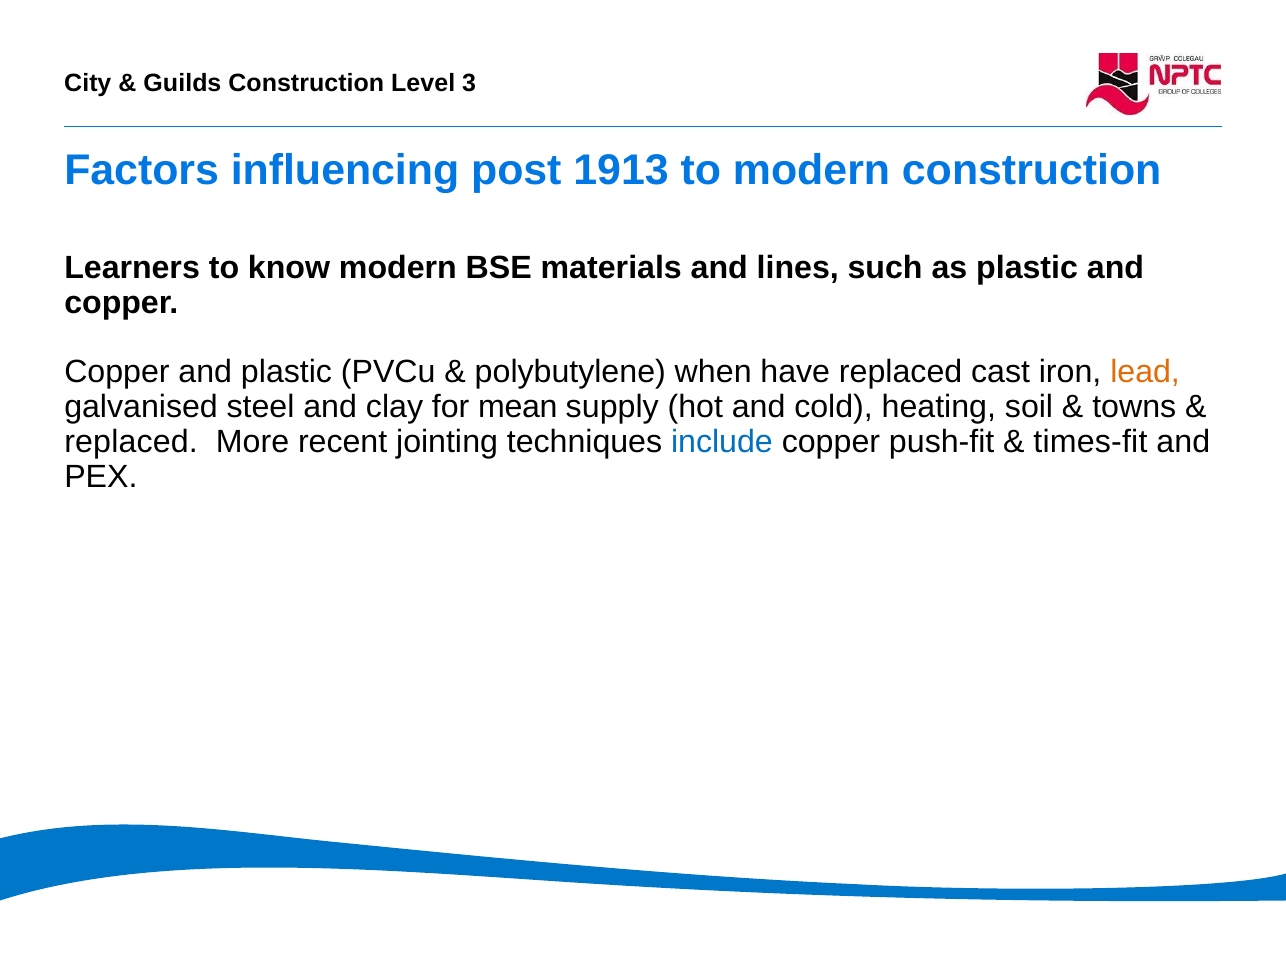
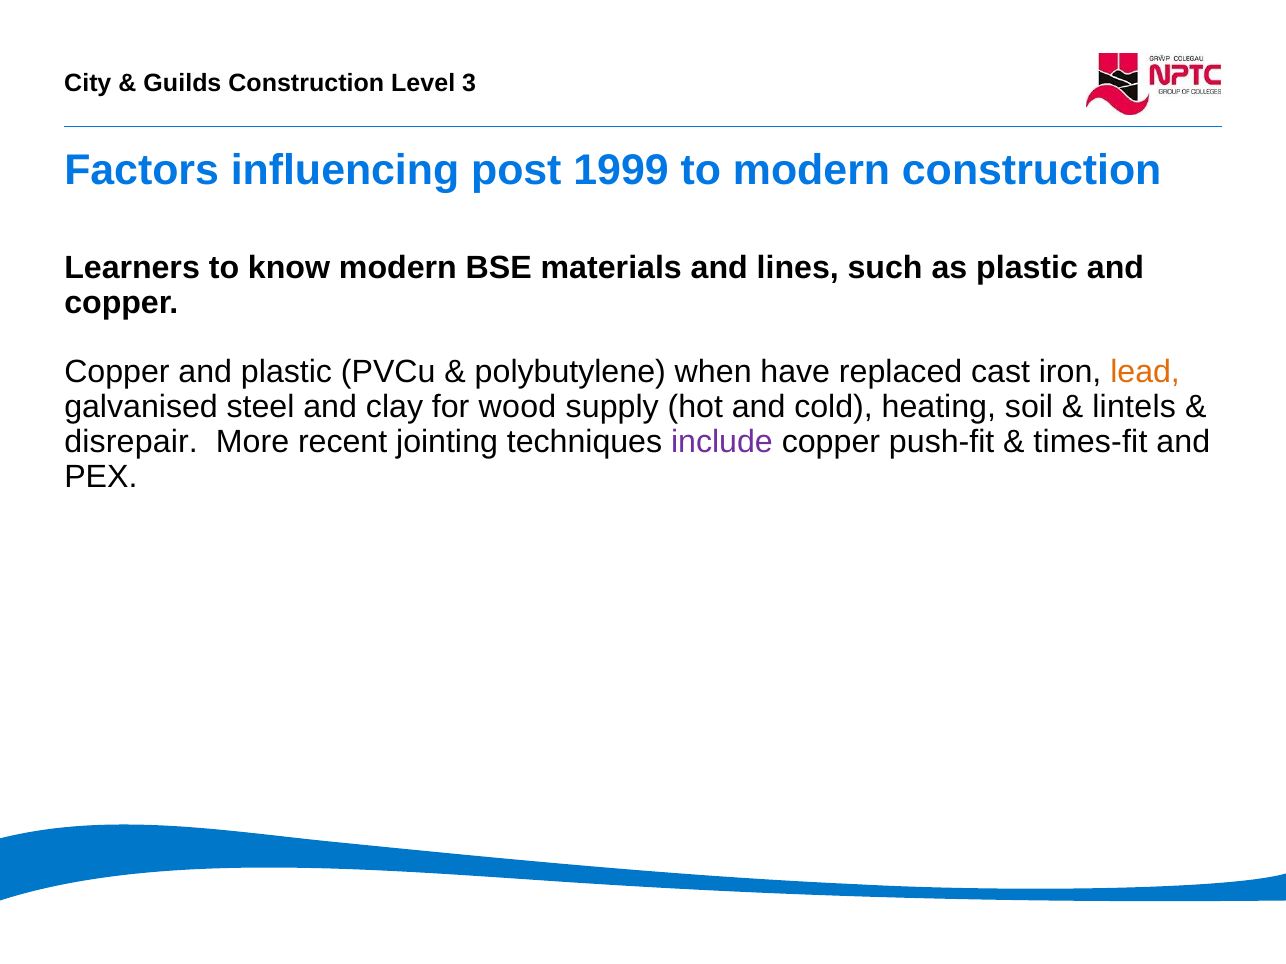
1913: 1913 -> 1999 (621, 170)
mean: mean -> wood (517, 407)
towns: towns -> lintels (1134, 407)
replaced: replaced -> disrepair (131, 442)
include colour: blue -> purple (722, 442)
